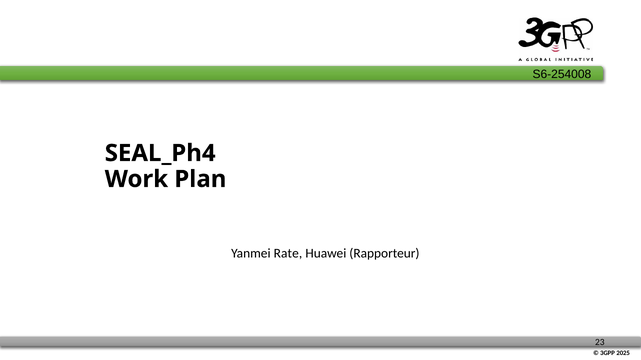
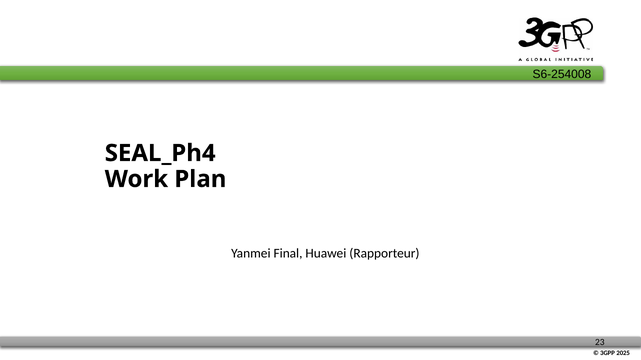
Rate: Rate -> Final (288, 254)
